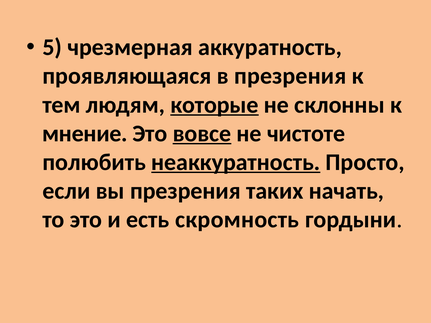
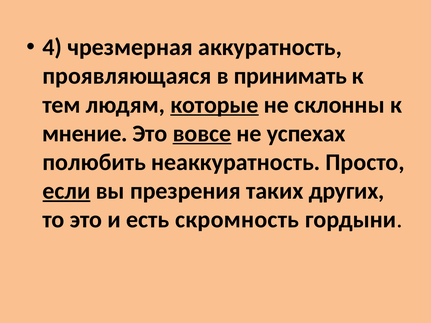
5: 5 -> 4 (52, 47)
в презрения: презрения -> принимать (290, 76)
чистоте: чистоте -> успехах (306, 134)
неаккуратность underline: present -> none (236, 162)
если underline: none -> present (66, 191)
начать: начать -> других (346, 191)
